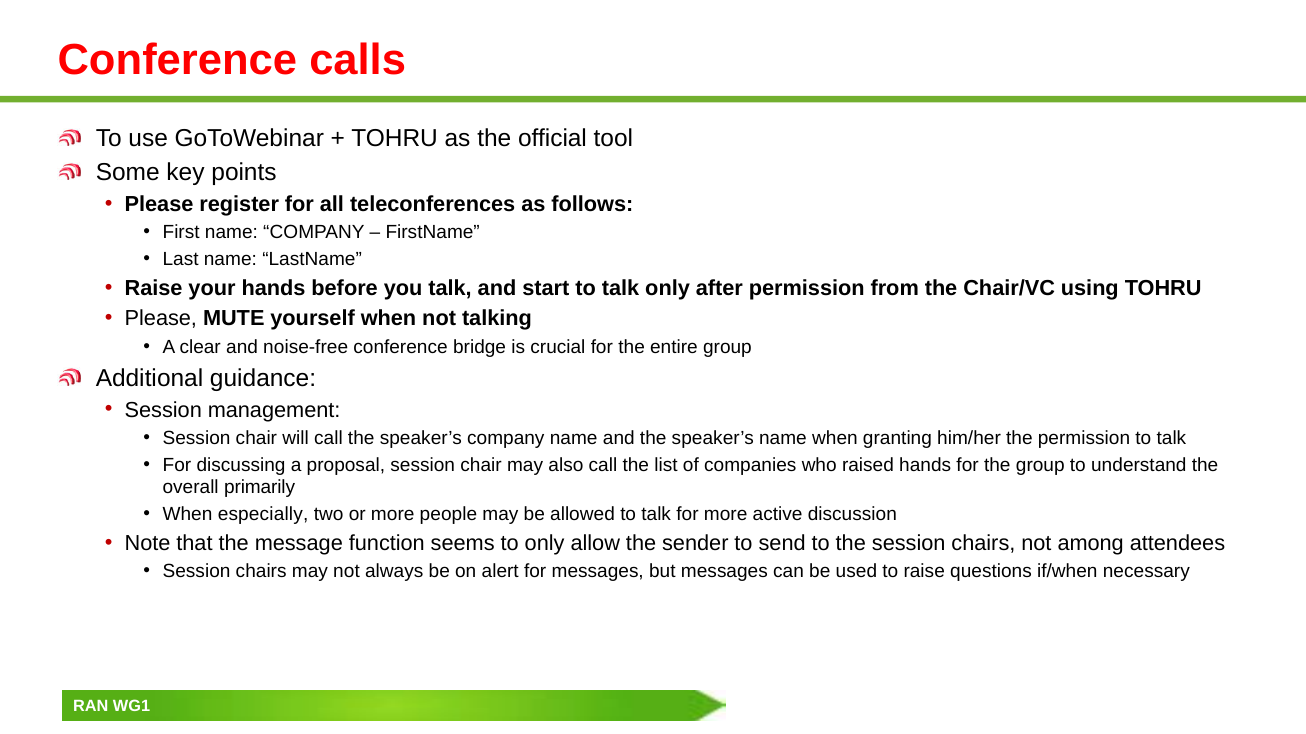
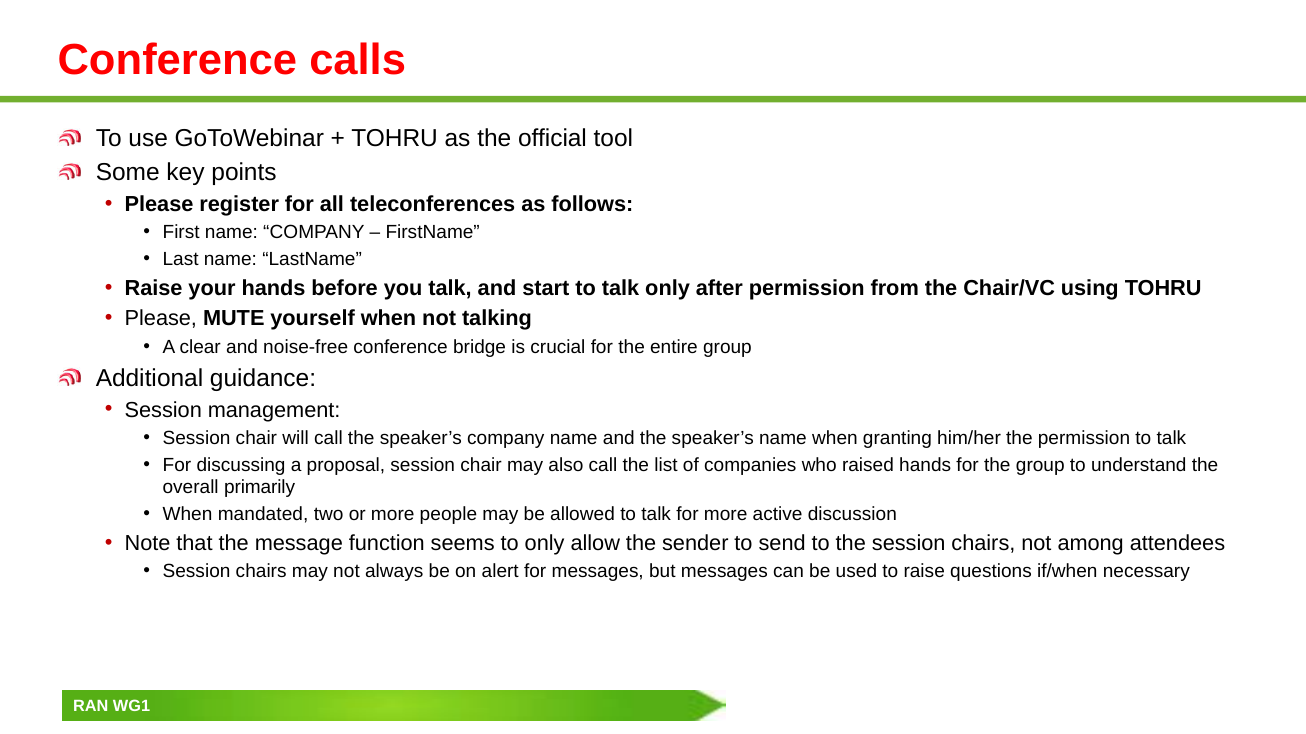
especially: especially -> mandated (263, 515)
